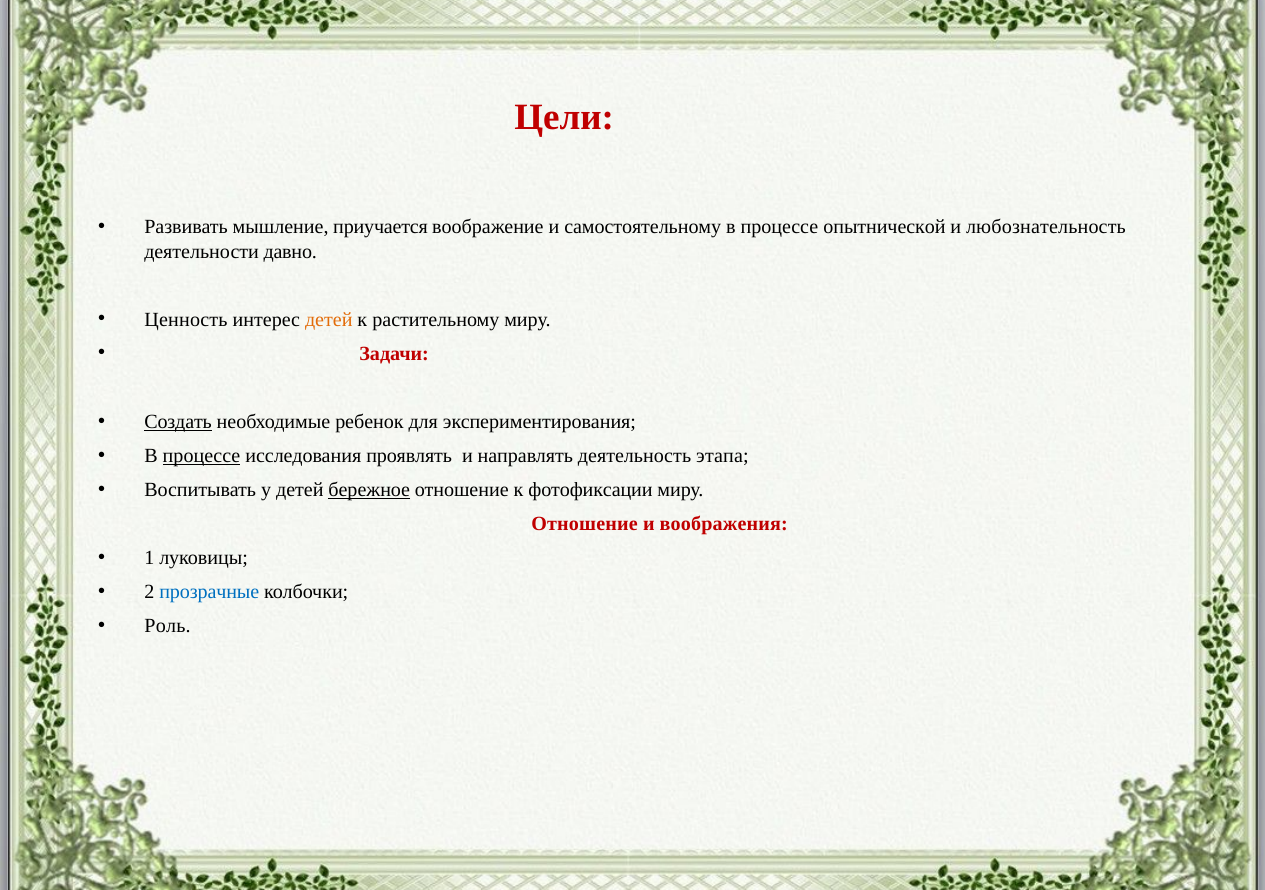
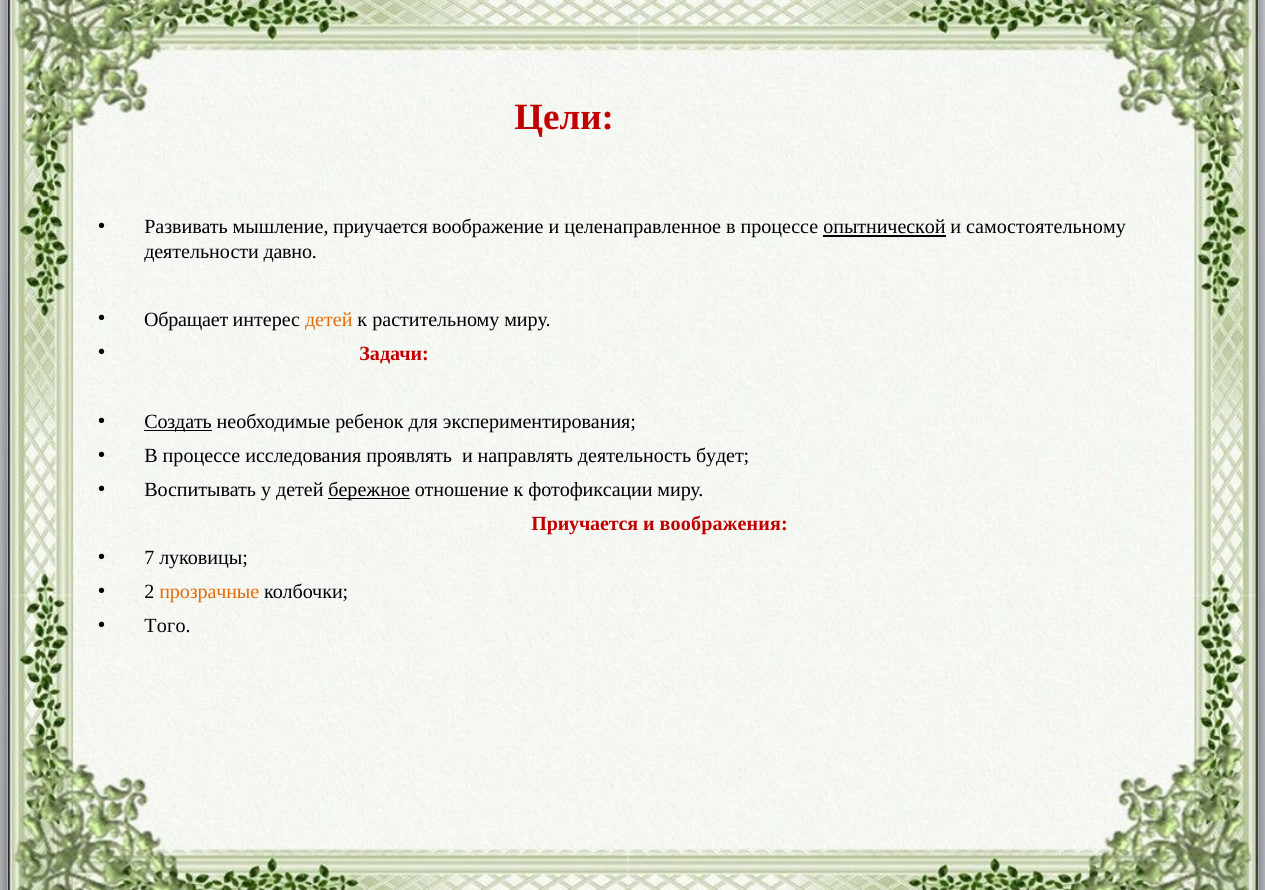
самостоятельному: самостоятельному -> целенаправленное (643, 227)
опытнической underline: none -> present (884, 227)
любознательность: любознательность -> самостоятельному (1046, 227)
Ценность: Ценность -> Обращает (186, 319)
процессе underline: present -> none (201, 455)
этапа: этапа -> будет (723, 455)
Отношение: Отношение -> Приучается (585, 523)
1: 1 -> 7 (149, 557)
прозрачные colour: blue -> orange (209, 591)
Роль: Роль -> Того (168, 625)
